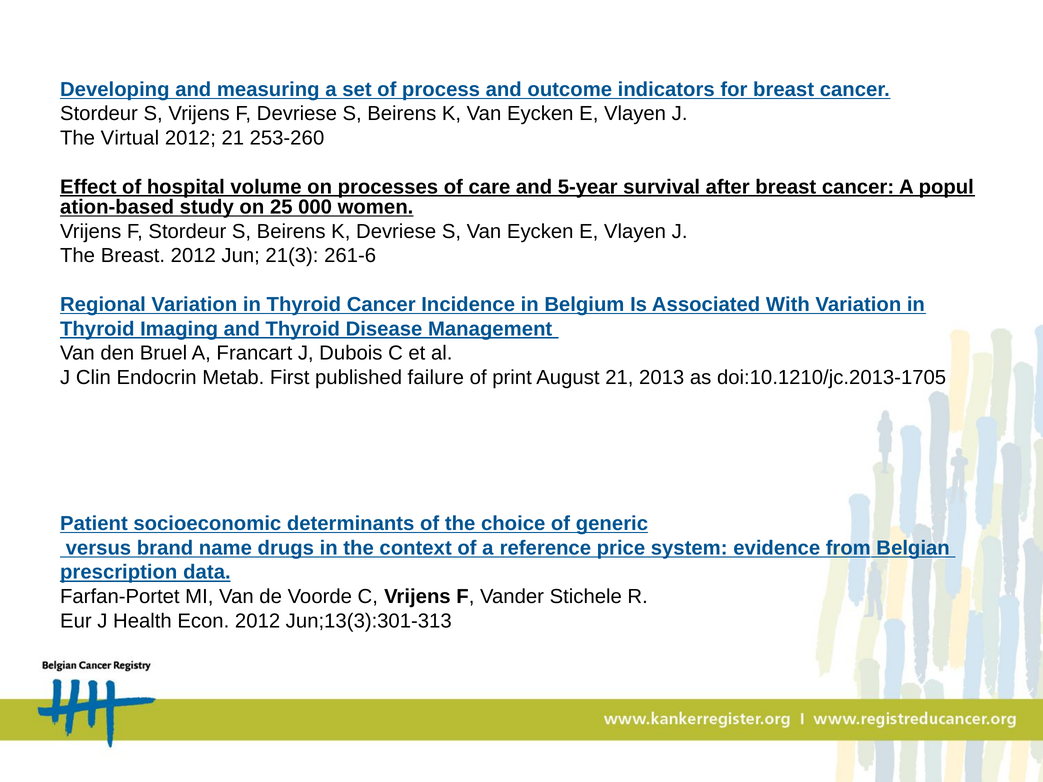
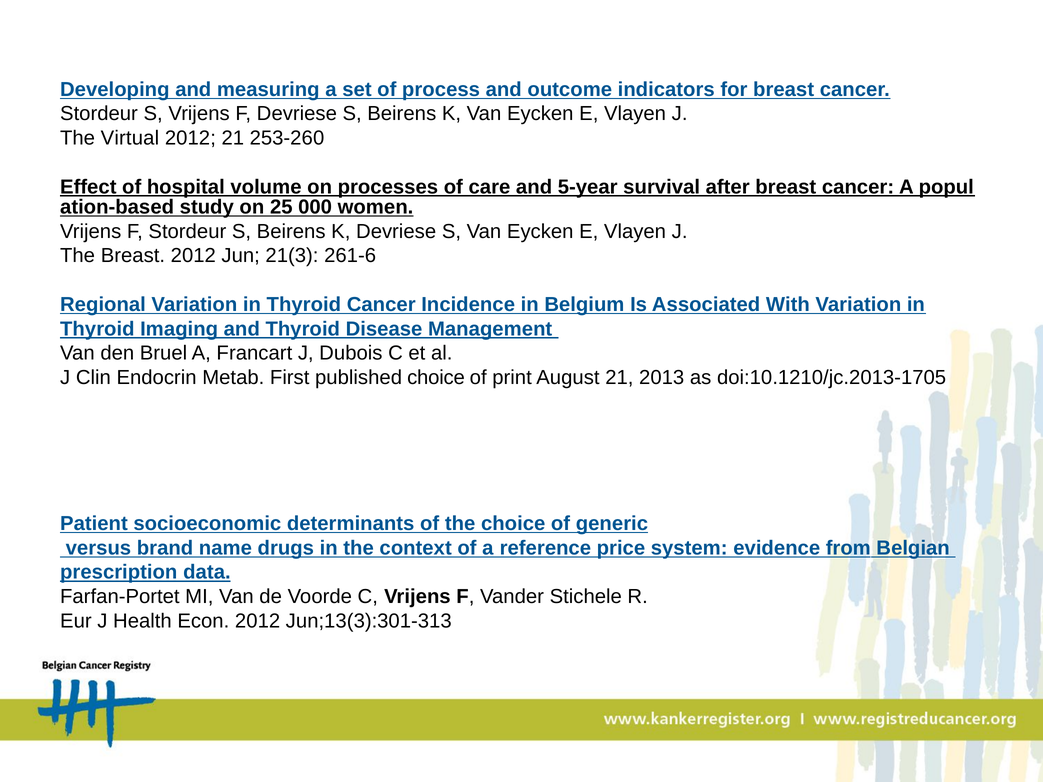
published failure: failure -> choice (436, 378)
